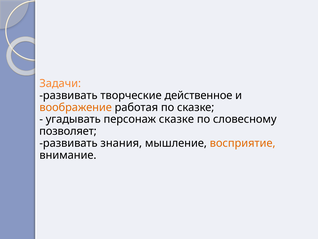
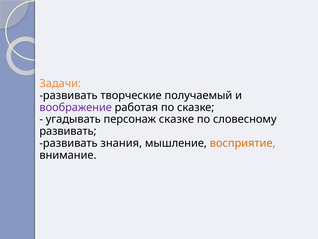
действенное: действенное -> получаемый (198, 95)
воображение colour: orange -> purple (76, 107)
позволяет: позволяет -> развивать (68, 131)
